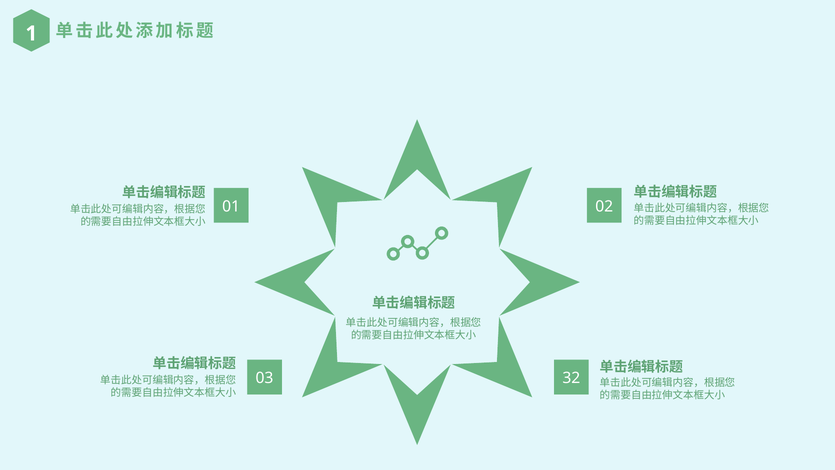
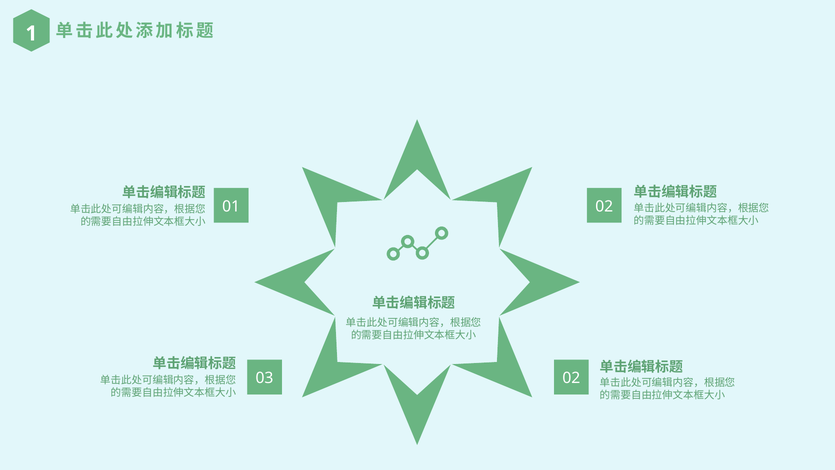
03 32: 32 -> 02 (571, 378)
